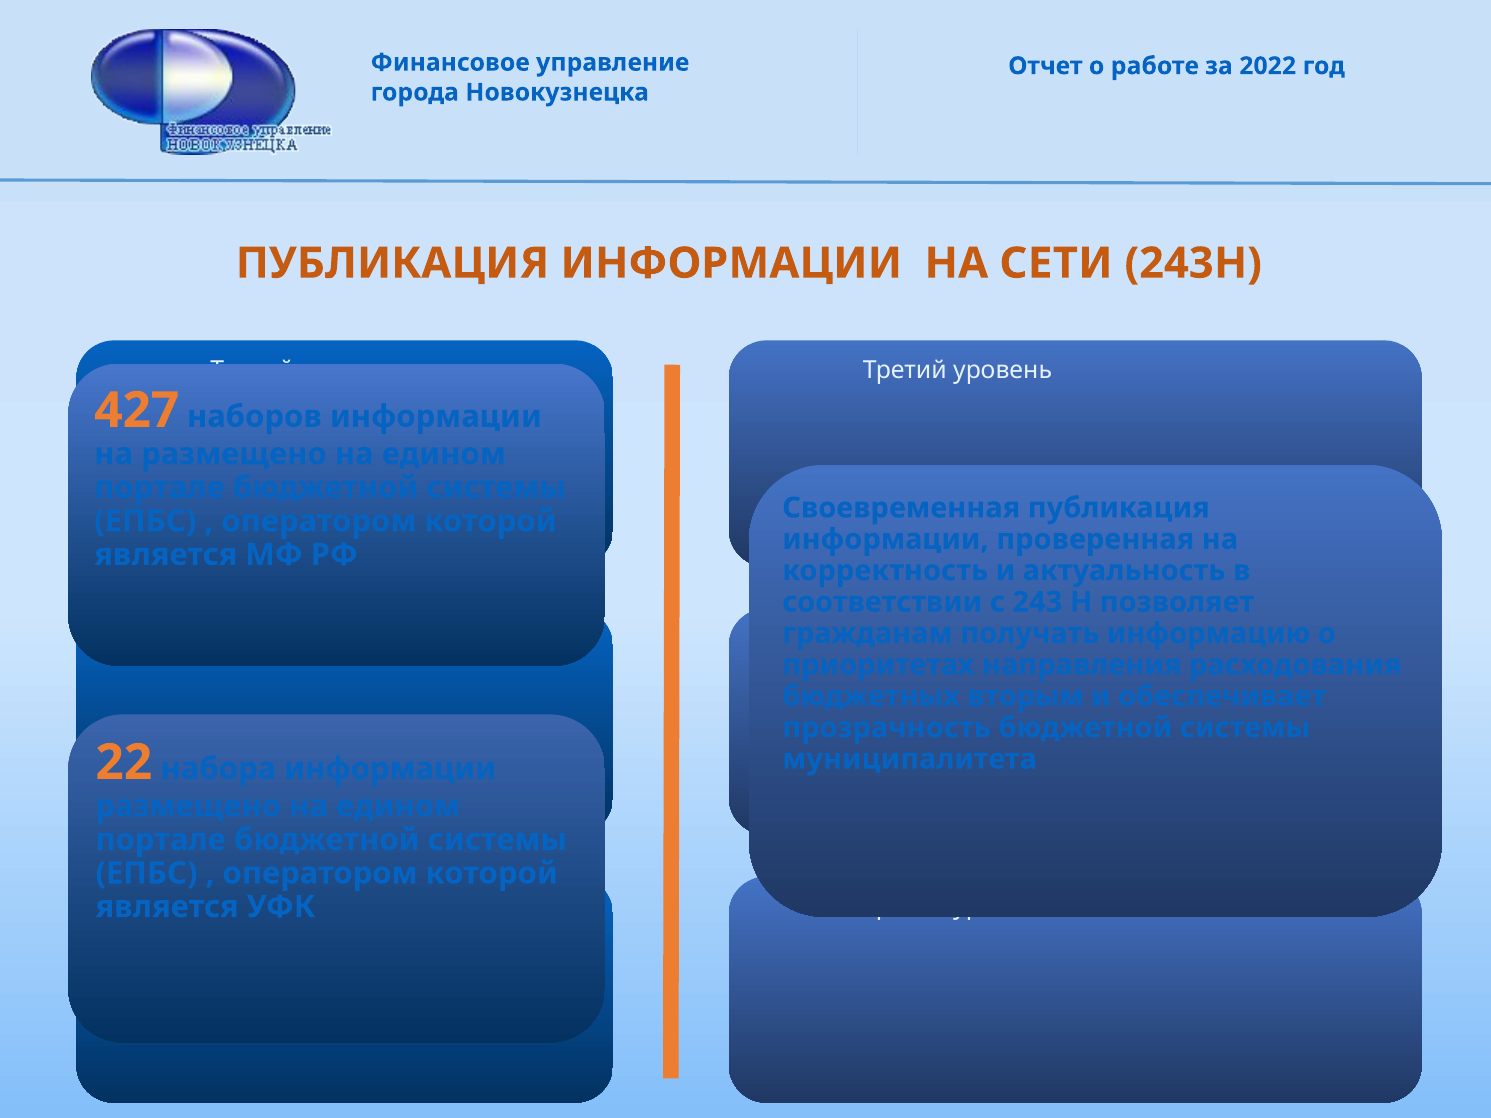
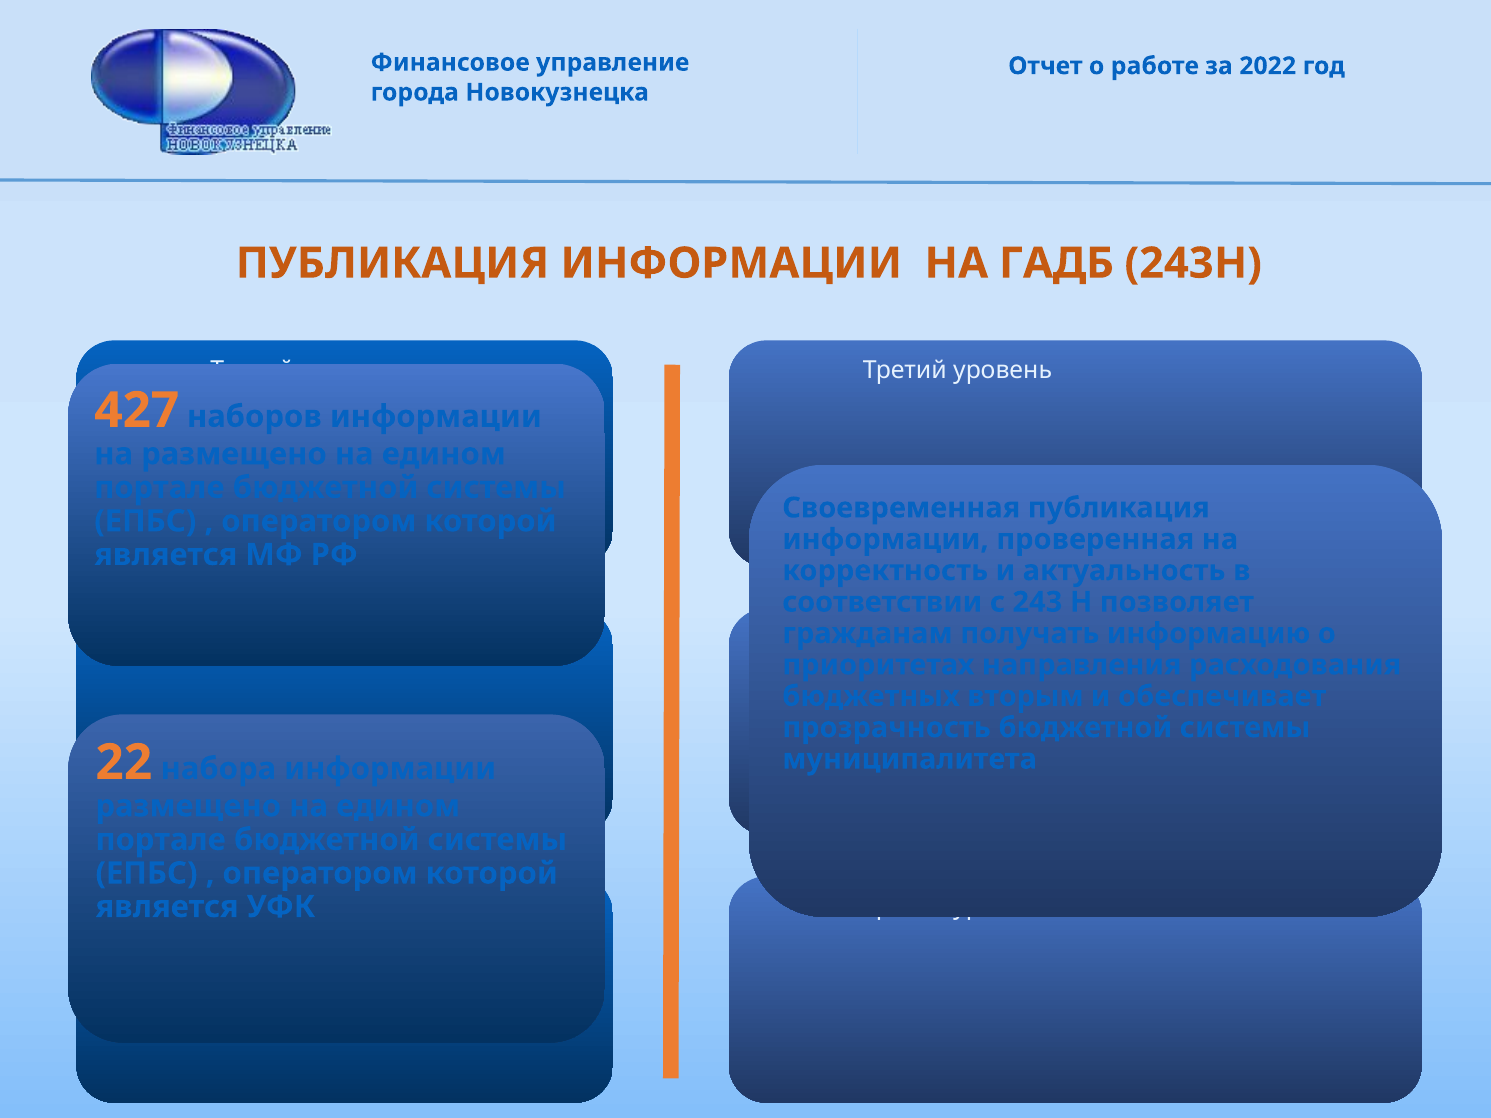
СЕТИ: СЕТИ -> ГАДБ (1057, 263)
